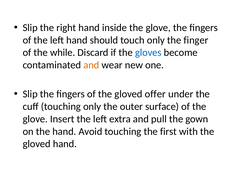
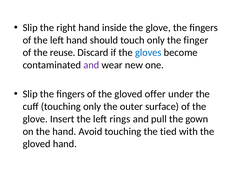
while: while -> reuse (63, 52)
and colour: orange -> purple (91, 65)
extra: extra -> rings (120, 119)
first: first -> tied (168, 131)
